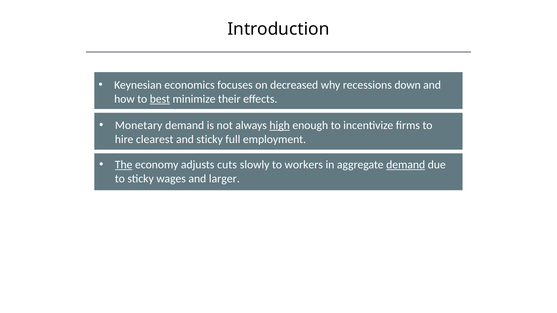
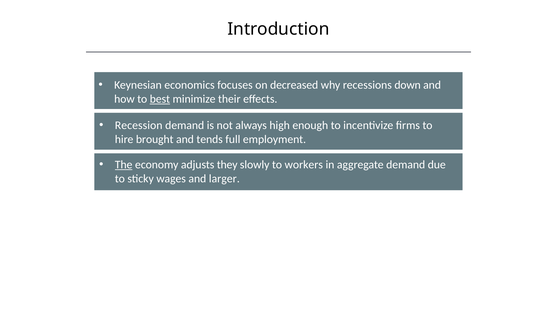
Monetary: Monetary -> Recession (139, 125)
high underline: present -> none (280, 125)
clearest: clearest -> brought (155, 139)
and sticky: sticky -> tends (210, 139)
cuts: cuts -> they (227, 165)
demand underline: present -> none (406, 165)
